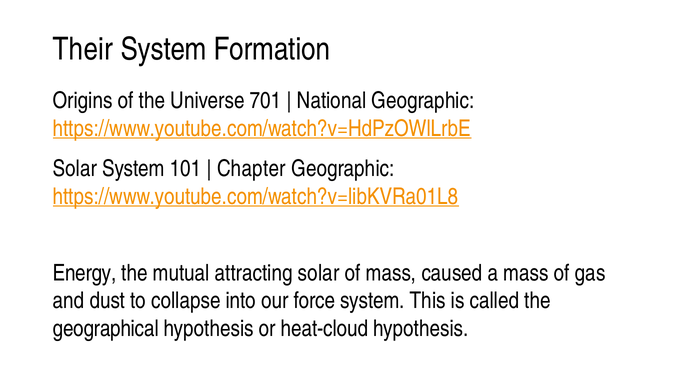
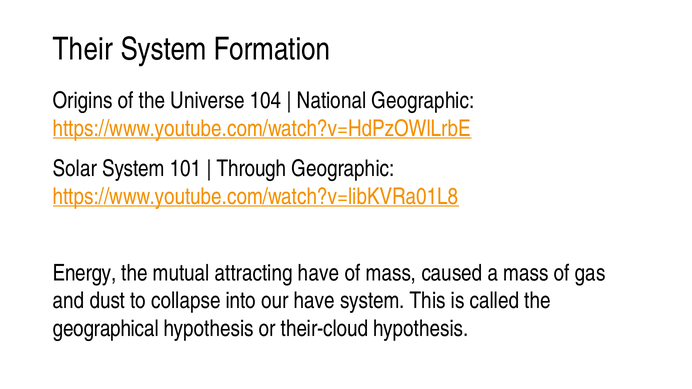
701: 701 -> 104 (266, 101)
Chapter: Chapter -> Through (252, 169)
attracting solar: solar -> have (319, 273)
our force: force -> have (314, 301)
heat-cloud: heat-cloud -> their-cloud (325, 329)
